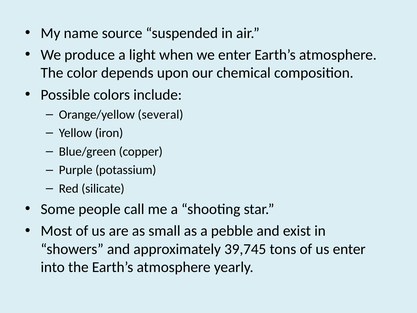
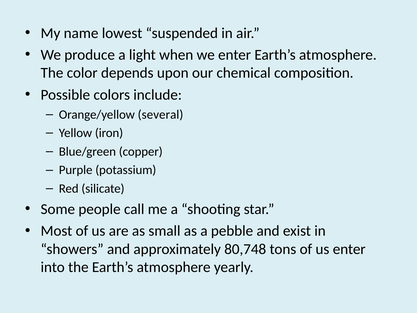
source: source -> lowest (122, 33)
39,745: 39,745 -> 80,748 (245, 249)
